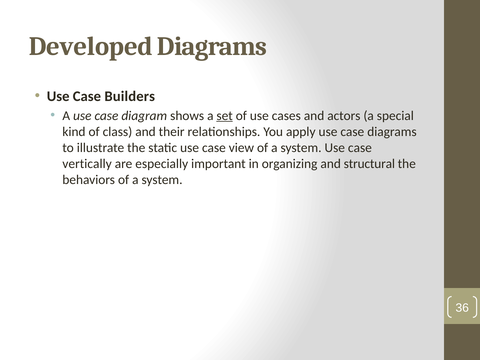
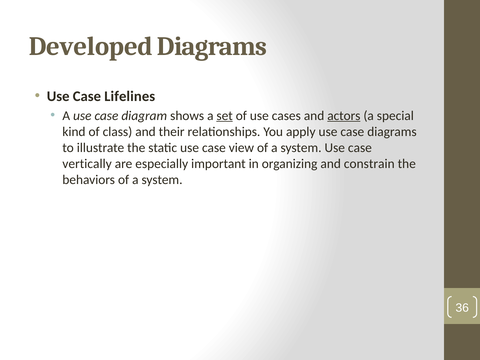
Builders: Builders -> Lifelines (130, 96)
actors underline: none -> present (344, 116)
structural: structural -> constrain (369, 164)
